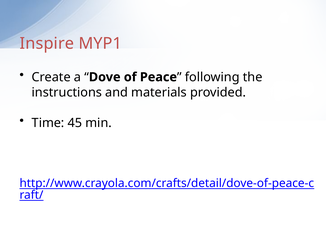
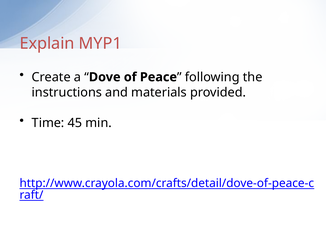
Inspire: Inspire -> Explain (47, 43)
